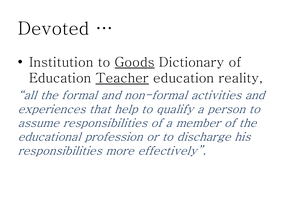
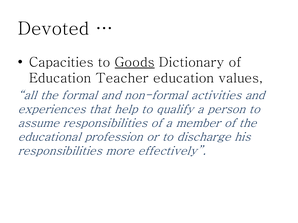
Institution: Institution -> Capacities (61, 63)
Teacher underline: present -> none (122, 78)
reality: reality -> values (241, 78)
